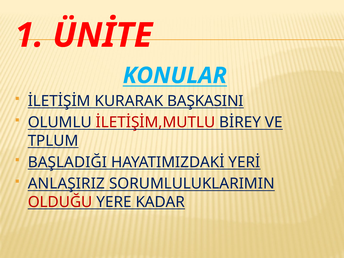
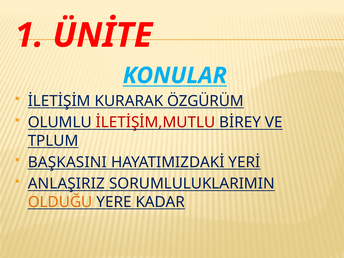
BAŞKASINI: BAŞKASINI -> ÖZGÜRÜM (205, 101)
BAŞLADIĞI: BAŞLADIĞI -> BAŞKASINI (67, 162)
OLDUĞU colour: red -> orange (60, 202)
